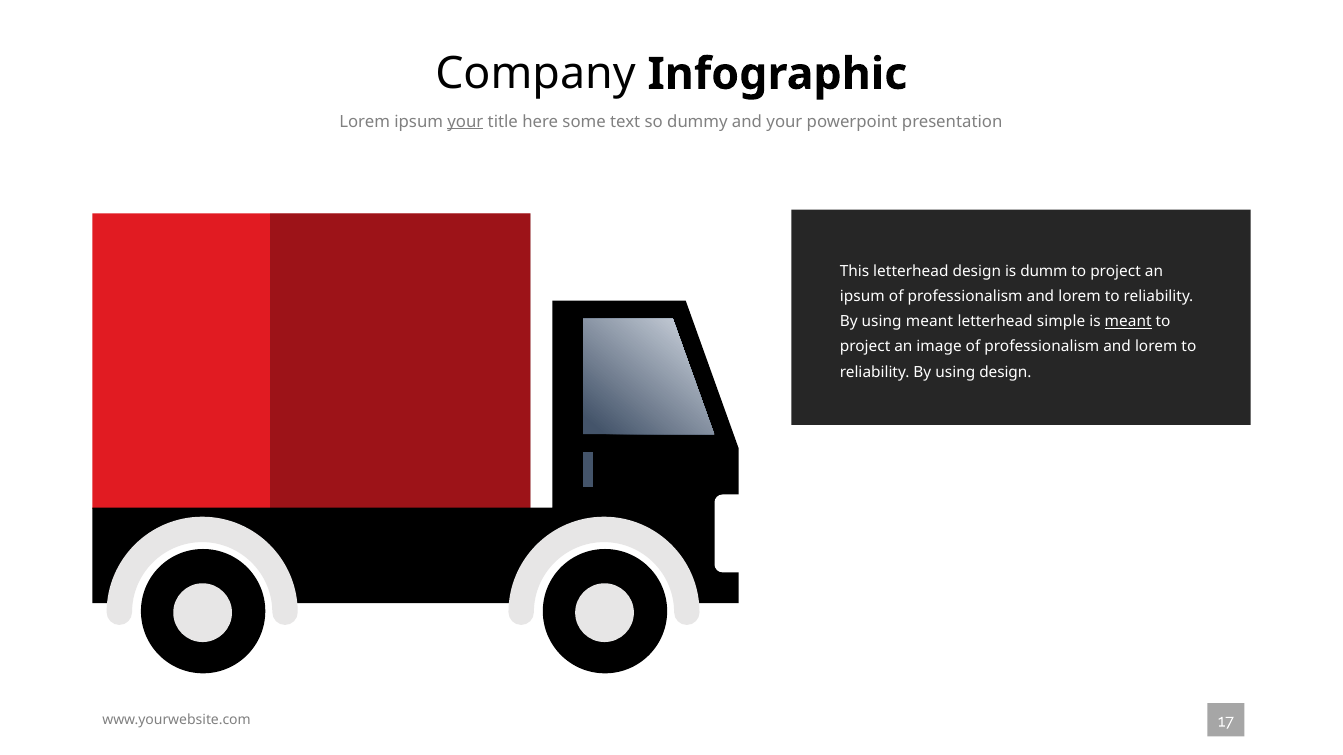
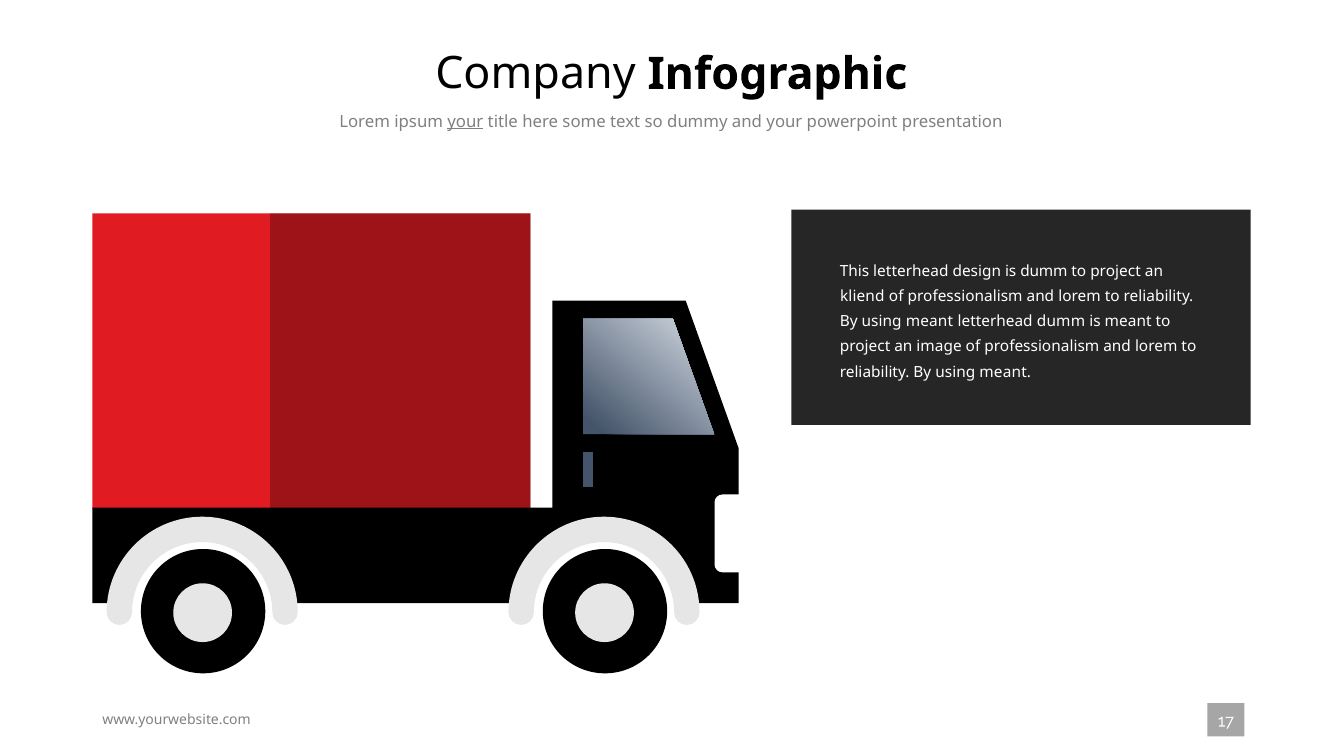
ipsum: ipsum -> kliend (862, 297)
letterhead simple: simple -> dumm (1061, 322)
meant underline: present -> none (1128, 322)
design: design -> meant (1005, 372)
